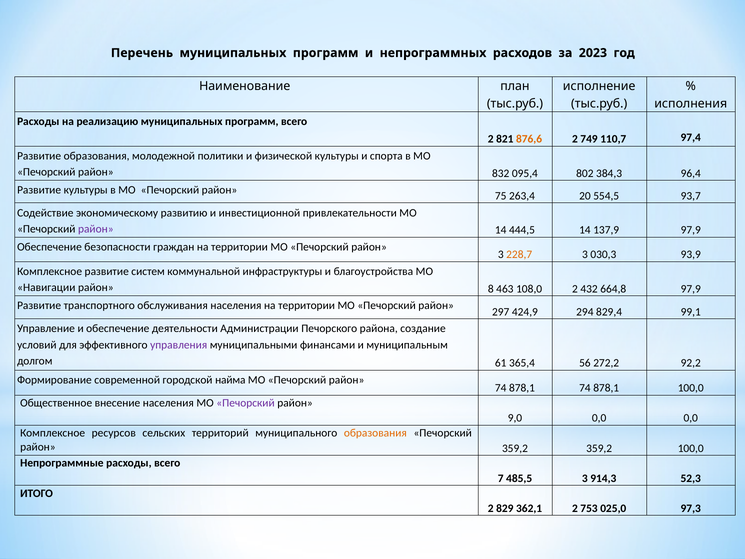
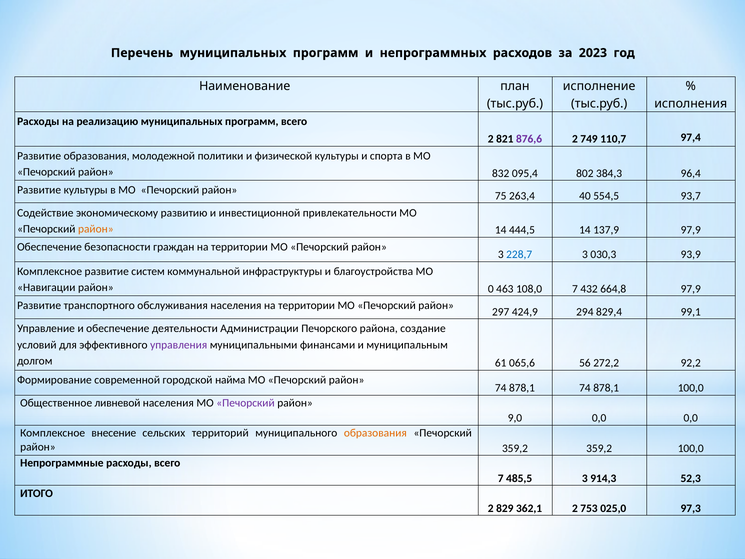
876,6 colour: orange -> purple (529, 139)
20: 20 -> 40 (585, 196)
район colour: purple -> orange (96, 229)
228,7 colour: orange -> blue (519, 254)
8: 8 -> 0 (491, 289)
108,0 2: 2 -> 7 (575, 289)
365,4: 365,4 -> 065,6 (522, 363)
внесение: внесение -> ливневой (117, 403)
ресурсов: ресурсов -> внесение (114, 433)
